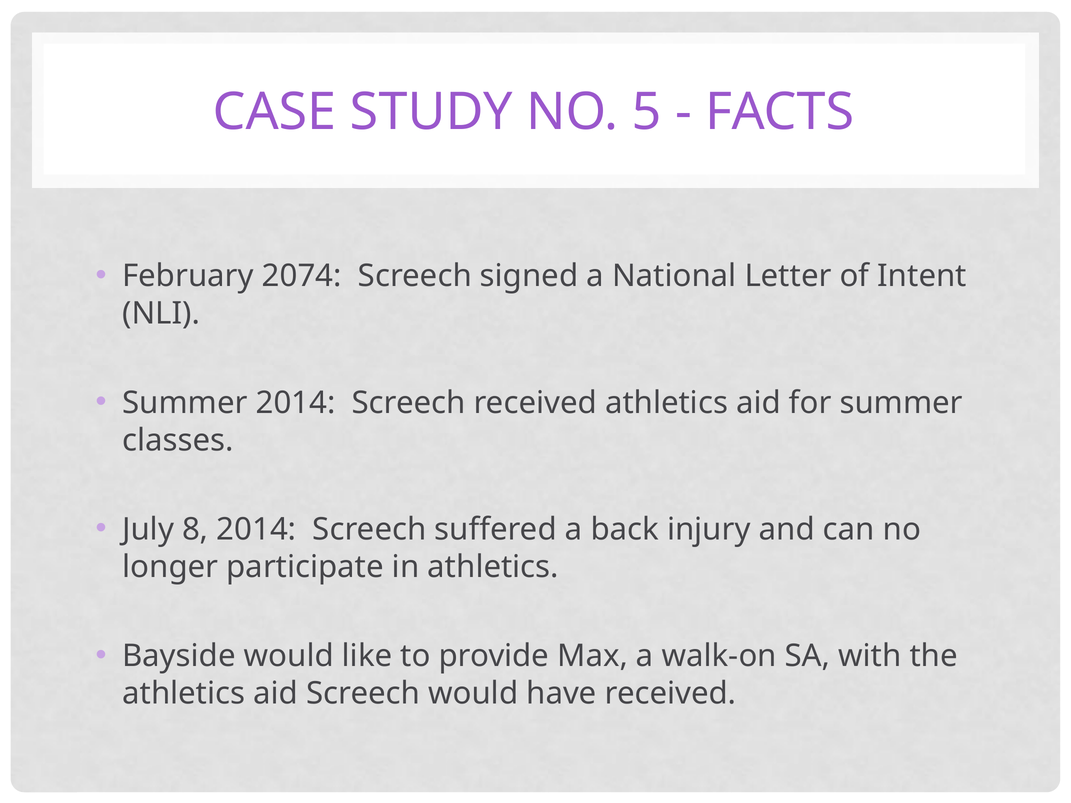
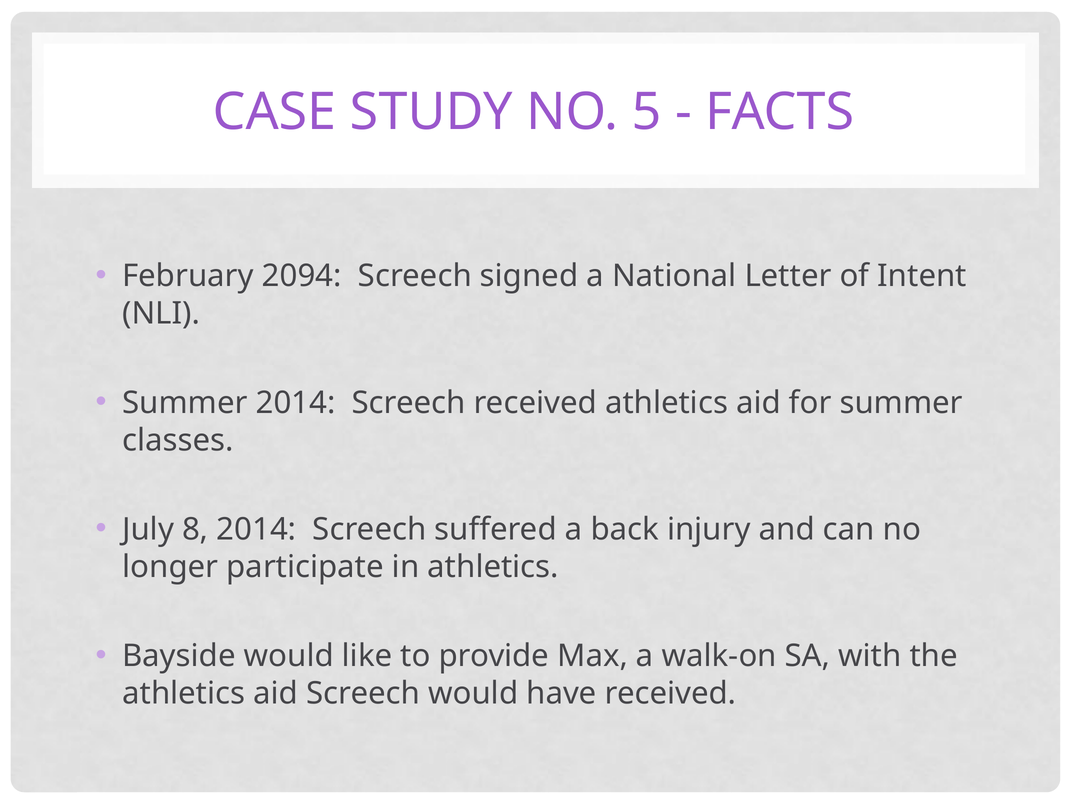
2074: 2074 -> 2094 (302, 276)
